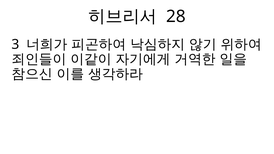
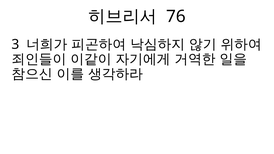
28: 28 -> 76 (176, 16)
